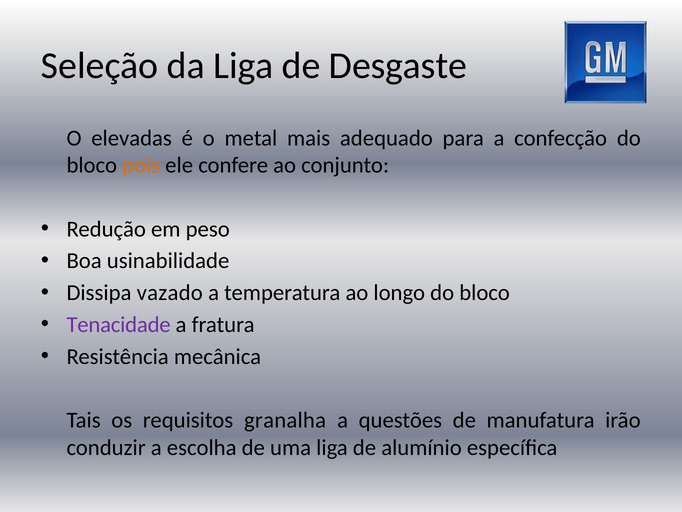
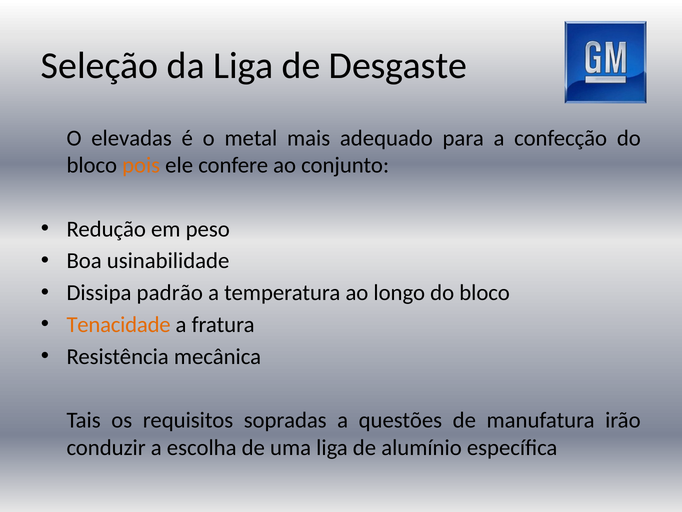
vazado: vazado -> padrão (170, 293)
Tenacidade colour: purple -> orange (119, 324)
granalha: granalha -> sopradas (285, 420)
